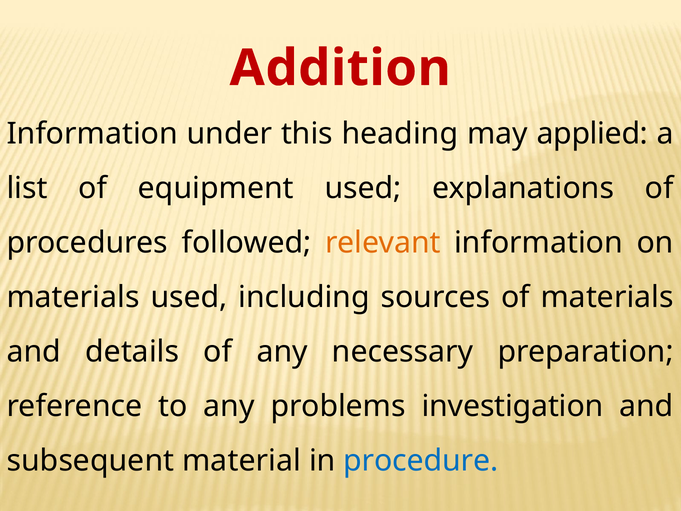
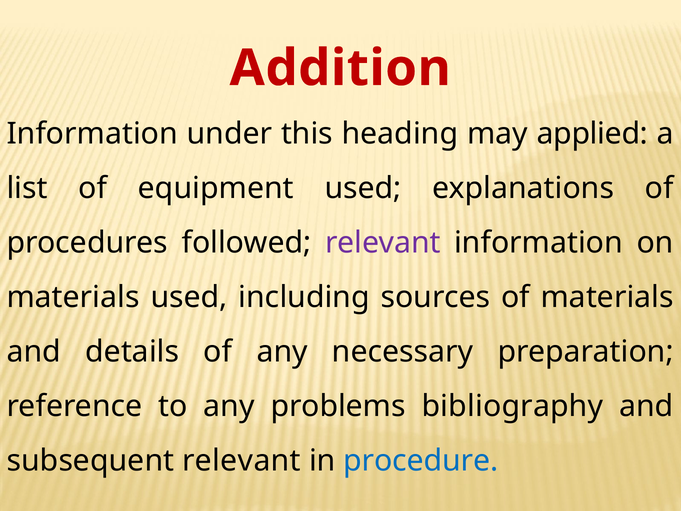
relevant colour: orange -> purple (383, 243)
investigation: investigation -> bibliography (512, 406)
subsequent material: material -> relevant (241, 461)
